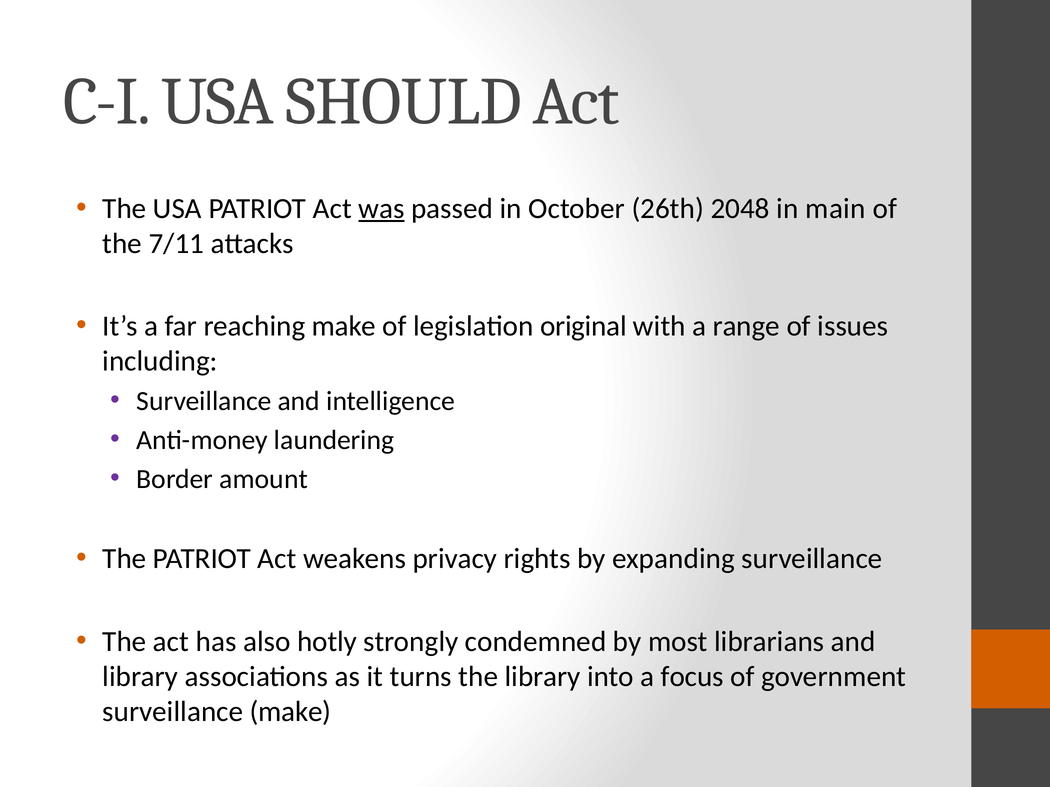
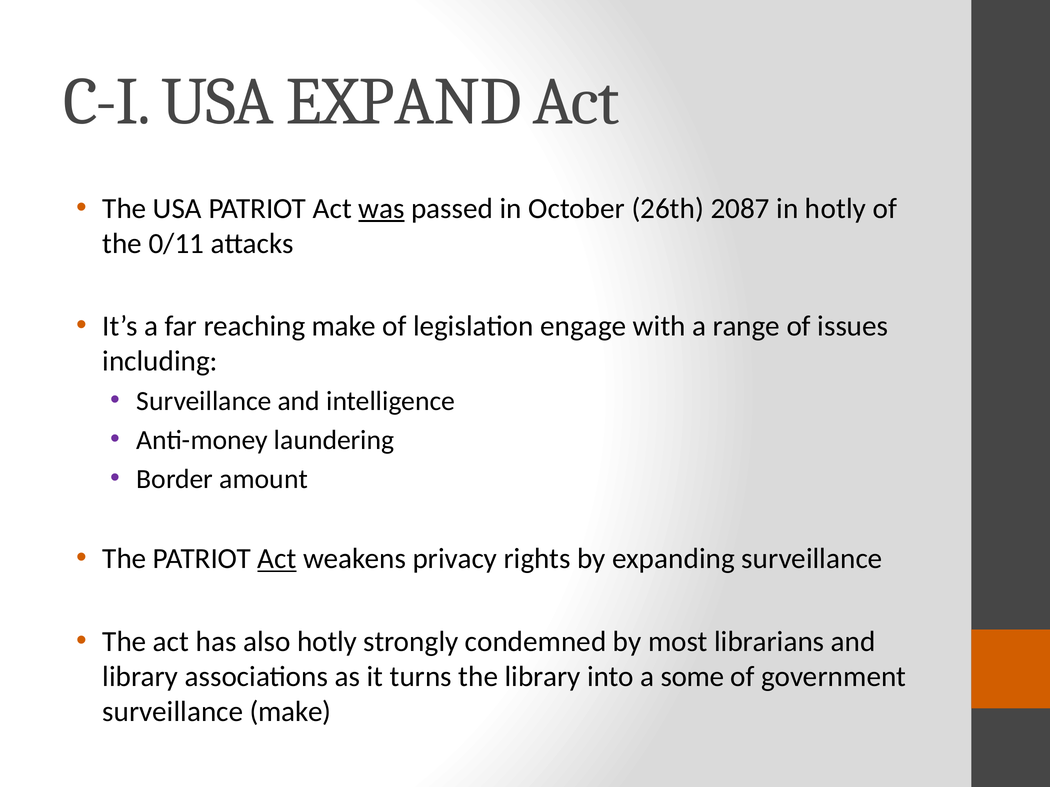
SHOULD: SHOULD -> EXPAND (404, 102)
2048: 2048 -> 2087 (740, 209)
in main: main -> hotly (836, 209)
7/11: 7/11 -> 0/11 (176, 244)
original: original -> engage (583, 326)
Act underline: none -> present (277, 559)
focus: focus -> some (692, 677)
